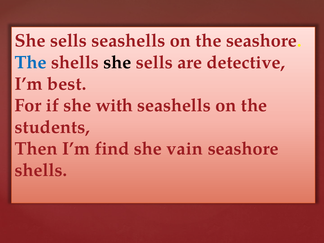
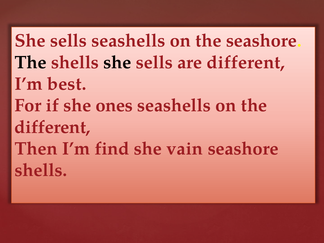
The colour: blue -> black (31, 62)
are detective: detective -> different (246, 62)
with: with -> ones (114, 106)
students: students -> different (52, 127)
